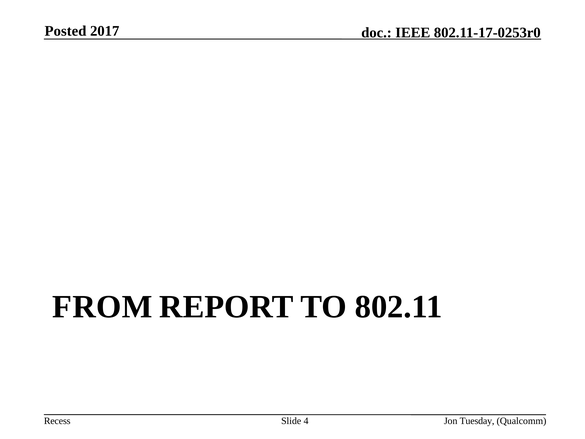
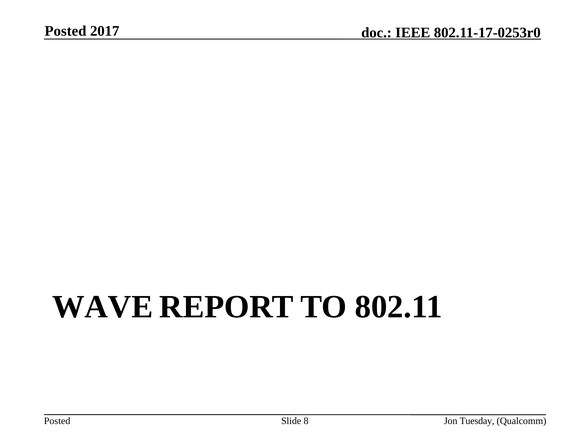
FROM: FROM -> WAVE (103, 307)
Recess: Recess -> Posted (57, 421)
4: 4 -> 8 (306, 421)
